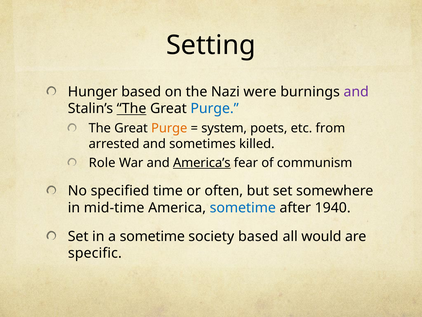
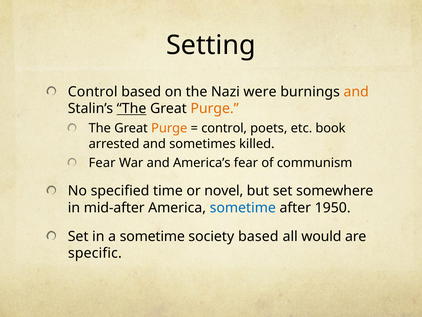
Hunger: Hunger -> Control (93, 92)
and colour: purple -> orange (356, 92)
Purge colour: blue -> orange (215, 108)
system: system -> control (224, 128)
from: from -> book (330, 128)
Role: Role -> Fear (102, 163)
America’s underline: present -> none (202, 163)
often: often -> novel (224, 191)
mid-time: mid-time -> mid-after (114, 207)
1940: 1940 -> 1950 (333, 207)
